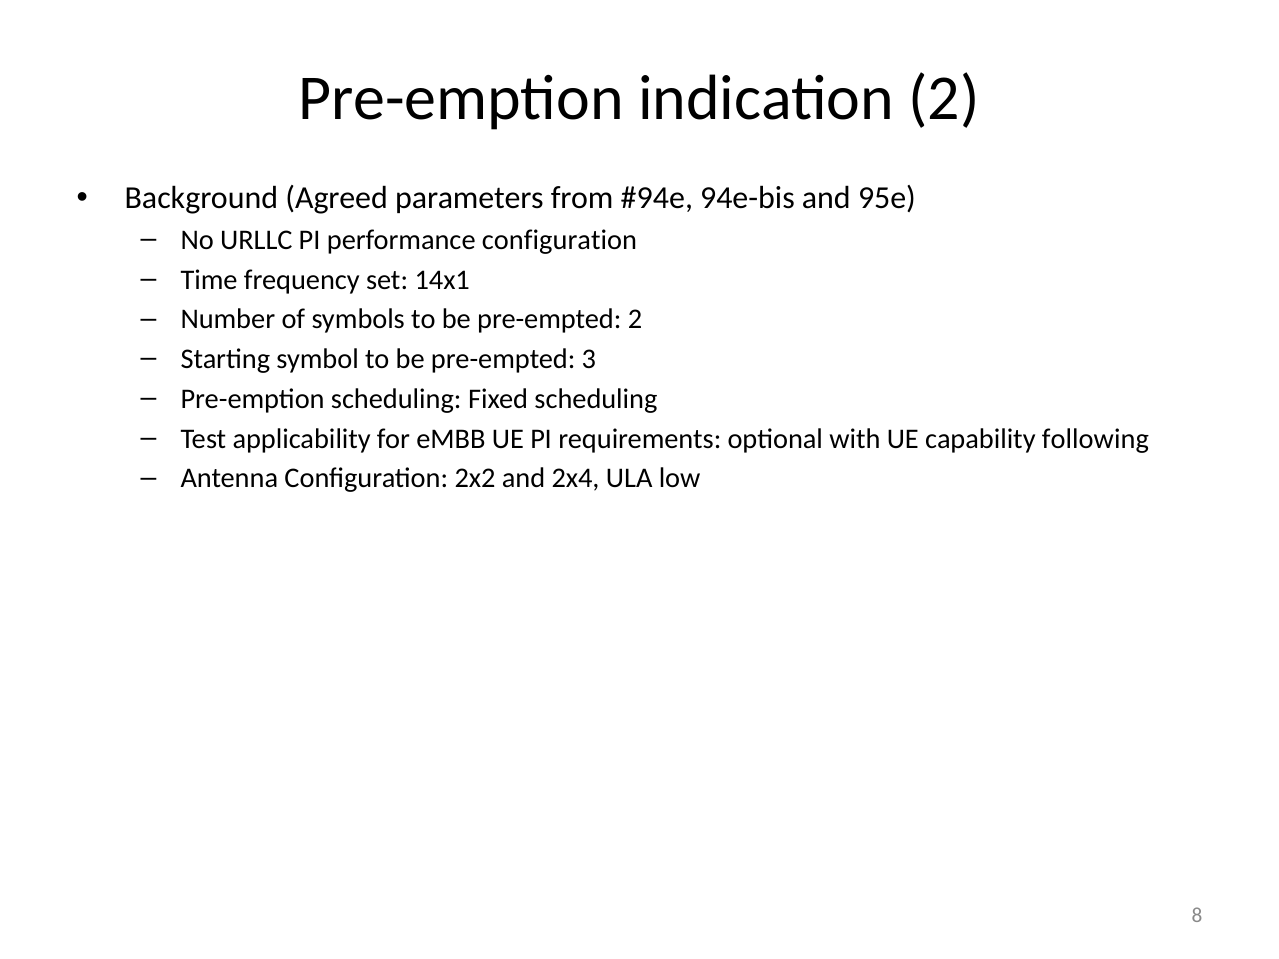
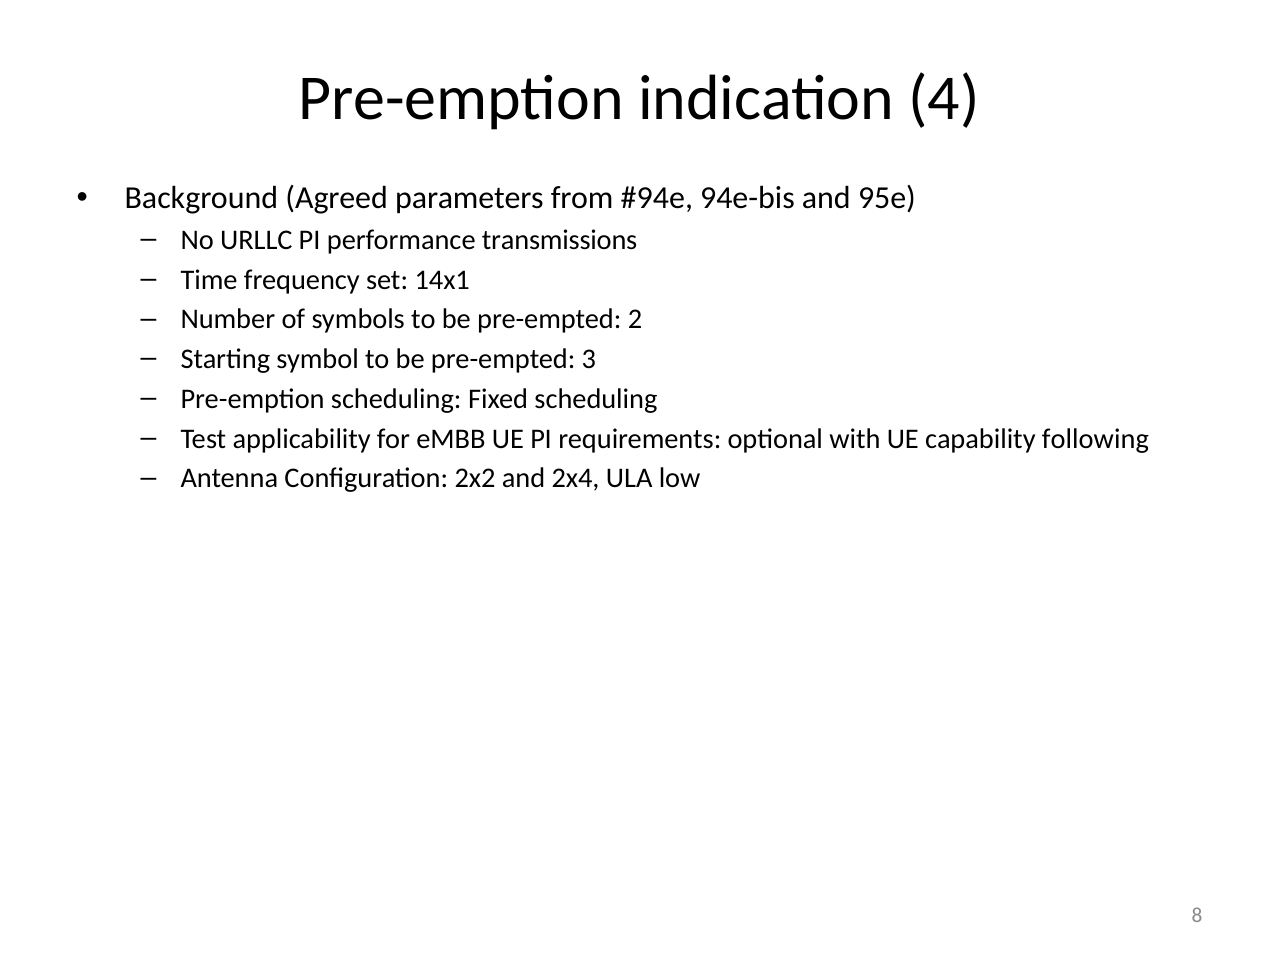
indication 2: 2 -> 4 (944, 98)
performance configuration: configuration -> transmissions (560, 240)
